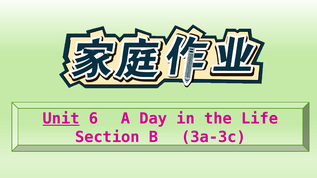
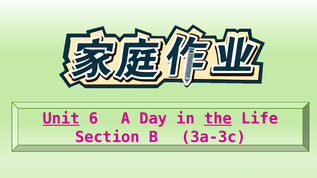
the underline: none -> present (218, 119)
